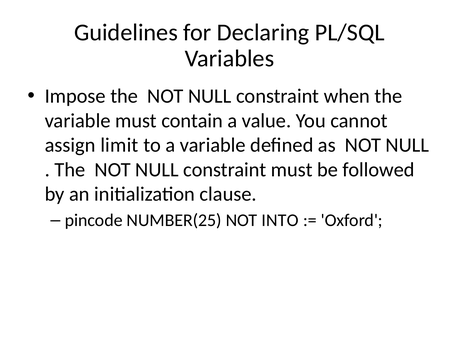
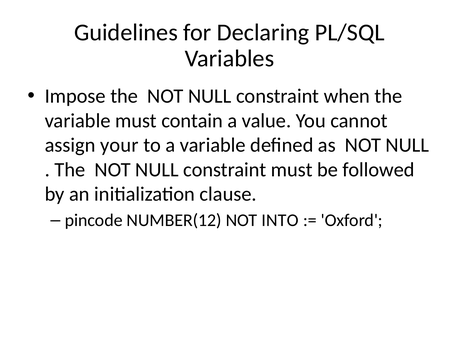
limit: limit -> your (119, 145)
NUMBER(25: NUMBER(25 -> NUMBER(12 (174, 221)
